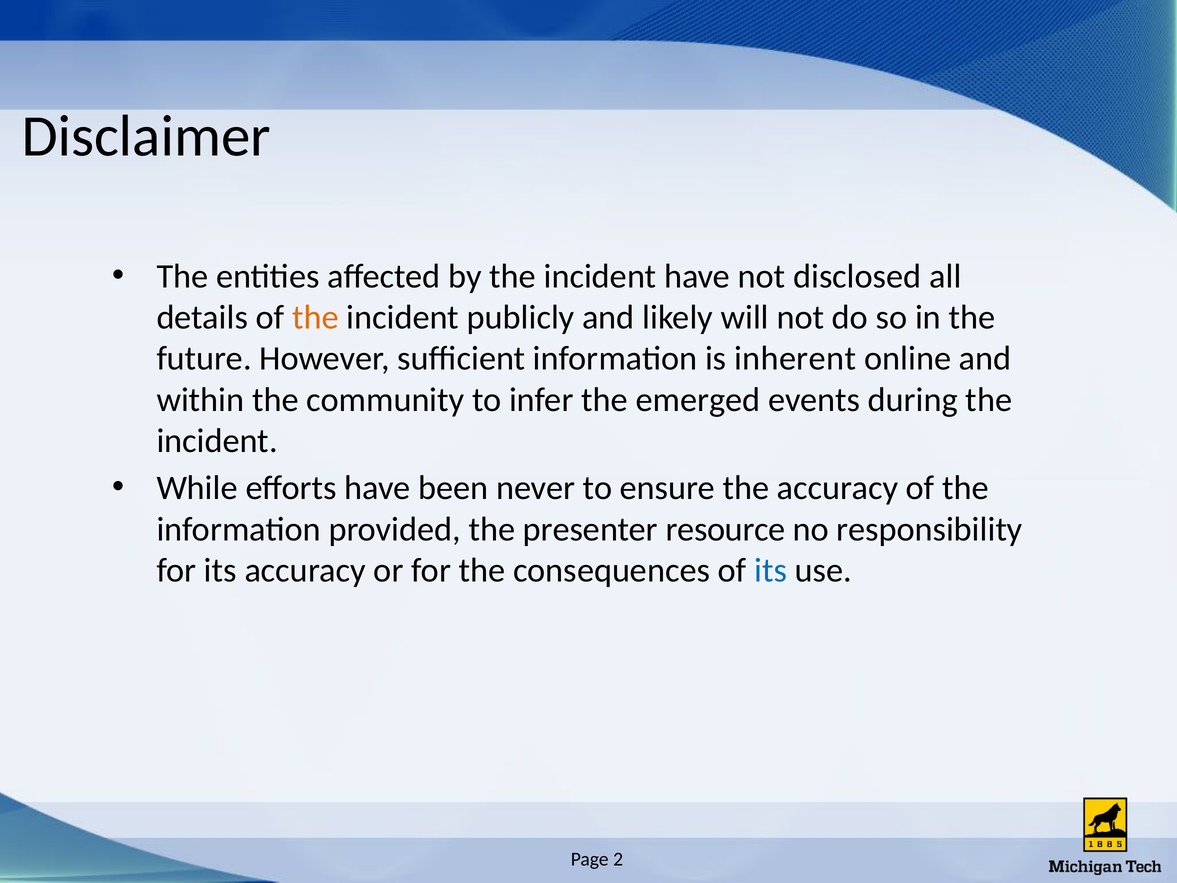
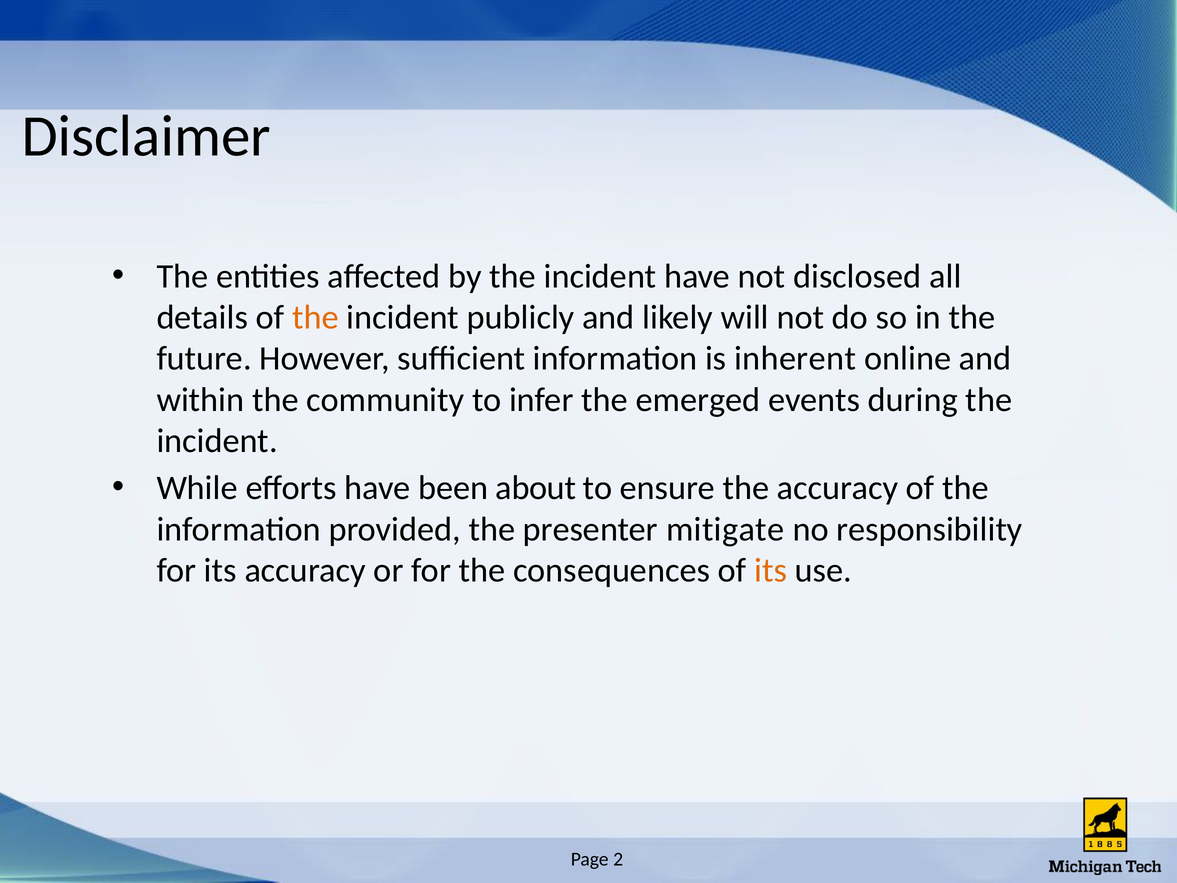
never: never -> about (536, 488)
resource: resource -> mitigate (725, 529)
its colour: blue -> orange (771, 570)
